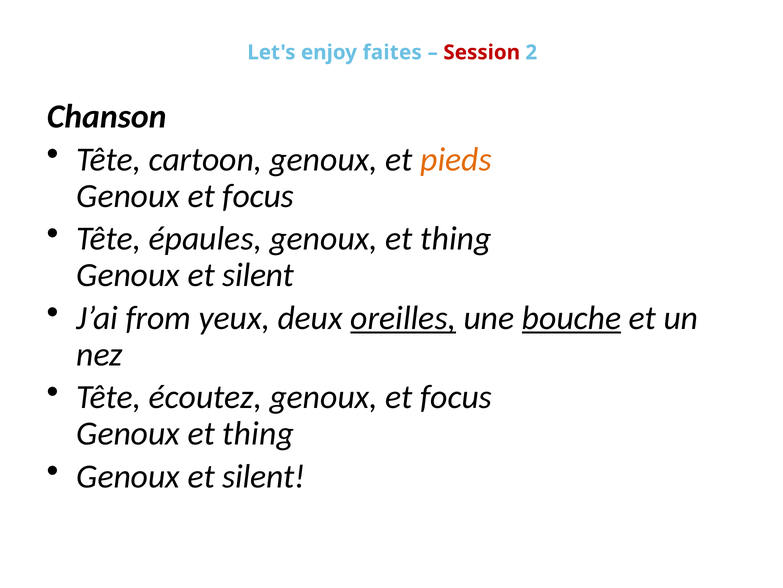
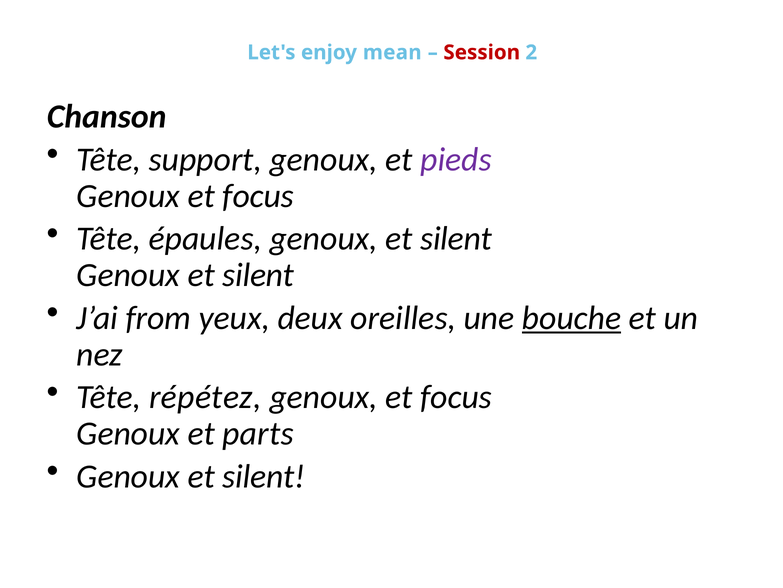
faites: faites -> mean (392, 52)
cartoon: cartoon -> support (205, 159)
pieds colour: orange -> purple (456, 159)
épaules genoux et thing: thing -> silent (456, 238)
oreilles underline: present -> none (403, 318)
écoutez: écoutez -> répétez (205, 397)
thing: thing -> parts (258, 433)
